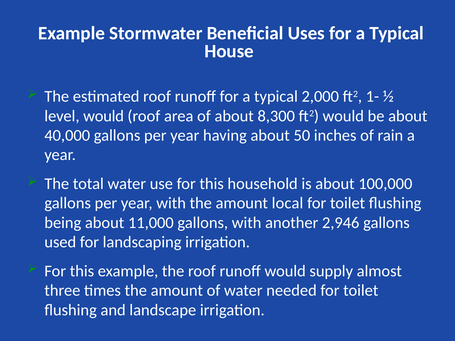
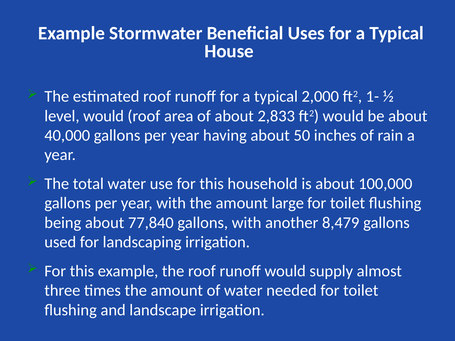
8,300: 8,300 -> 2,833 (276, 116)
local: local -> large (288, 203)
11,000: 11,000 -> 77,840 (151, 223)
2,946: 2,946 -> 8,479 (341, 223)
